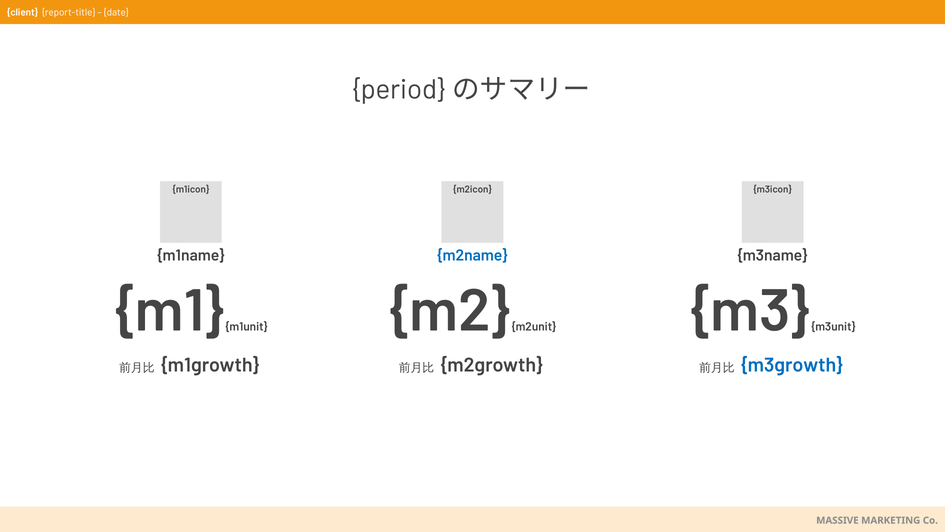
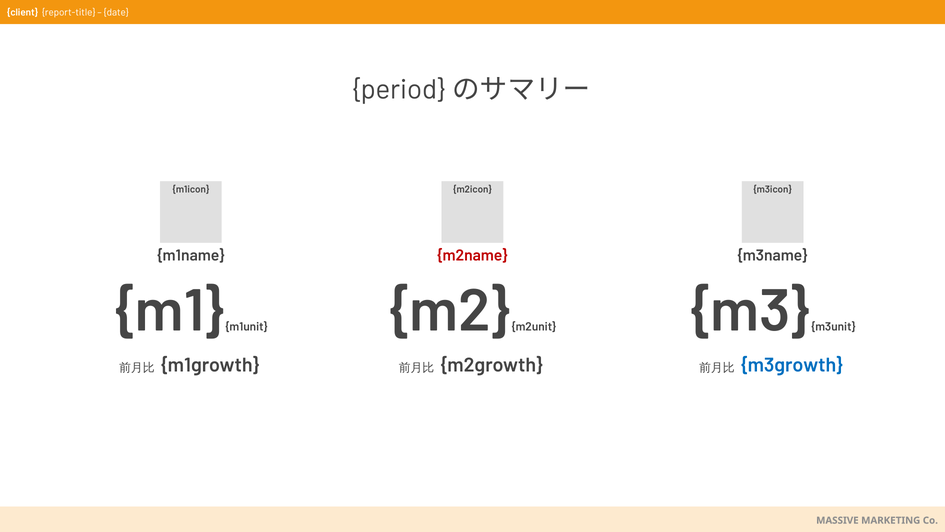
m2name colour: blue -> red (472, 255)
